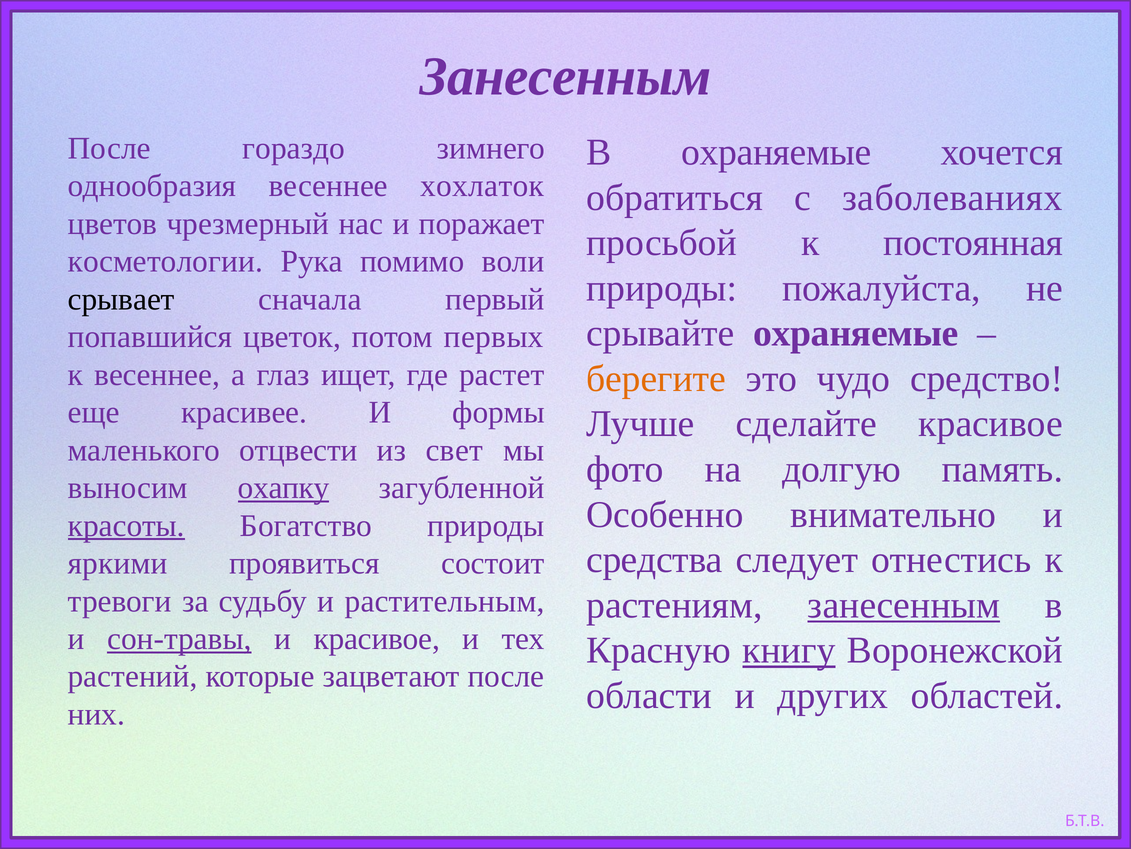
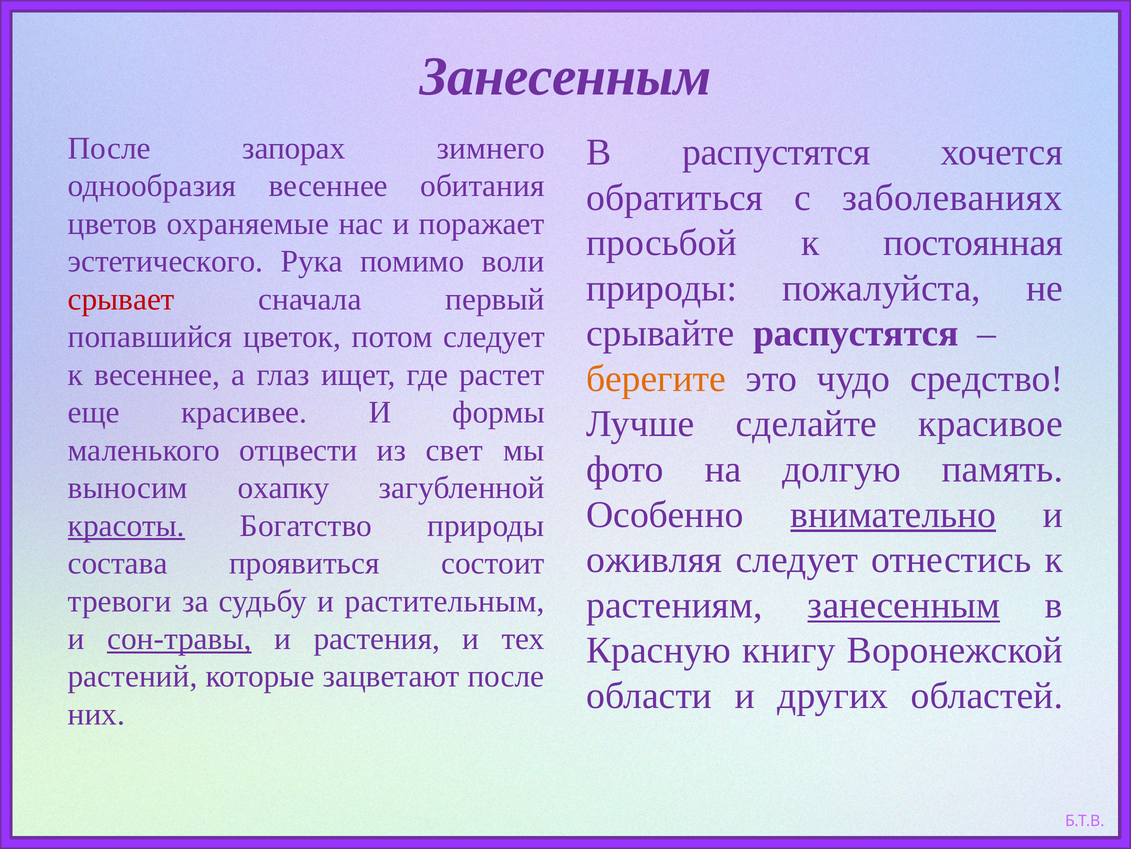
гораздо: гораздо -> запорах (294, 148)
В охраняемые: охраняемые -> распустятся (776, 152)
хохлаток: хохлаток -> обитания (482, 186)
чрезмерный: чрезмерный -> охраняемые (248, 223)
косметологии: косметологии -> эстетического (165, 261)
срывает colour: black -> red (121, 299)
срывайте охраняемые: охраняемые -> распустятся (856, 333)
потом первых: первых -> следует (494, 337)
охапку underline: present -> none (284, 487)
внимательно underline: none -> present (893, 514)
средства: средства -> оживляя (654, 559)
яркими: яркими -> состава (118, 563)
и красивое: красивое -> растения (377, 638)
книгу underline: present -> none (789, 650)
